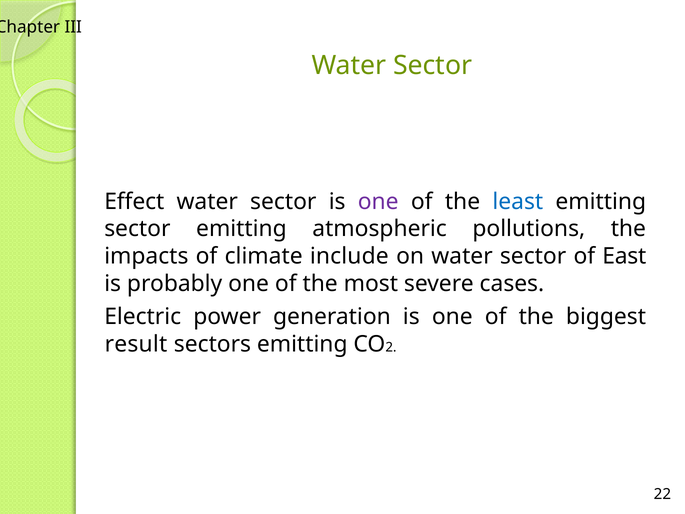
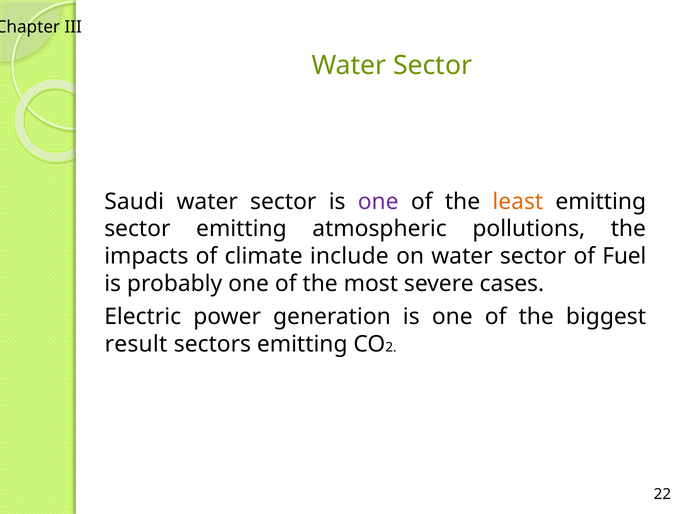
Effect: Effect -> Saudi (134, 201)
least colour: blue -> orange (518, 201)
East: East -> Fuel (624, 256)
